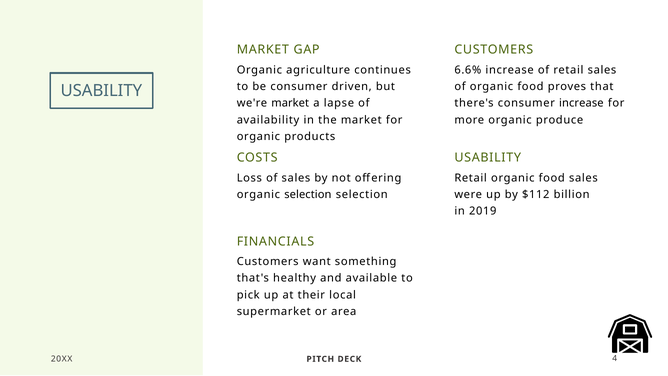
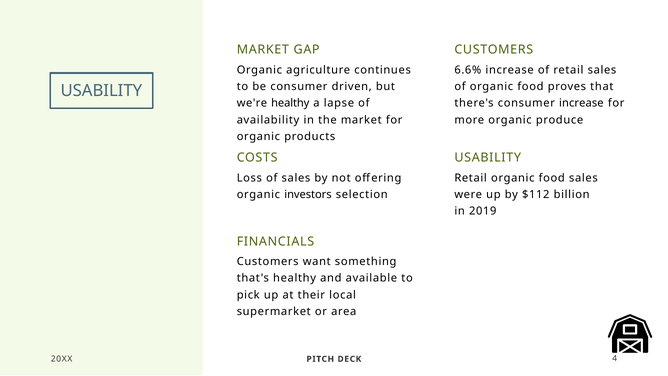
we're market: market -> healthy (290, 103)
organic selection: selection -> investors (308, 194)
